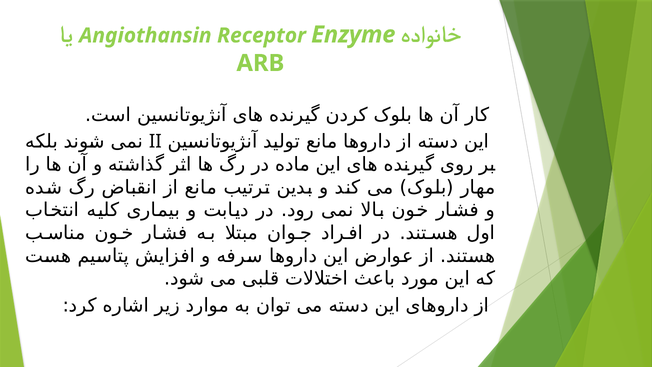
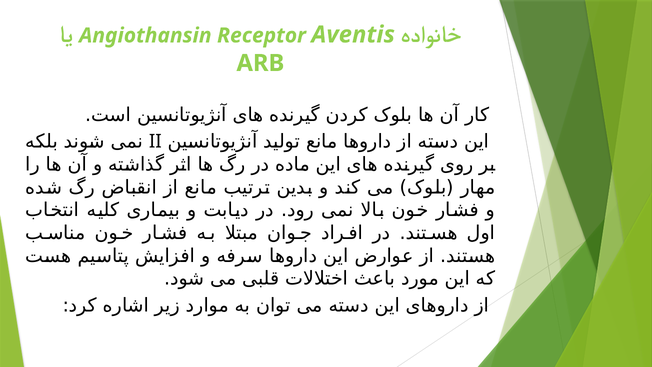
Enzyme: Enzyme -> Aventis (353, 35)
